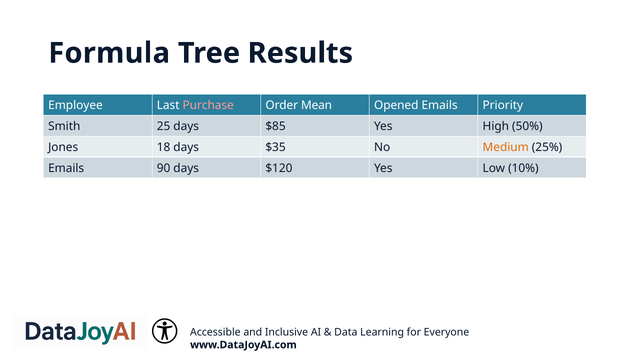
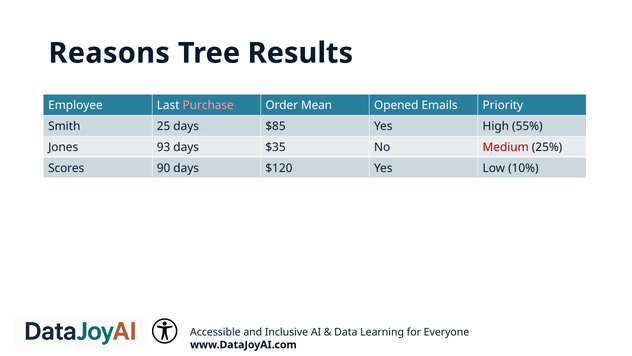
Formula: Formula -> Reasons (109, 53)
50%: 50% -> 55% (527, 126)
18: 18 -> 93 (164, 147)
Medium colour: orange -> red (506, 147)
Emails: Emails -> Scores (66, 168)
